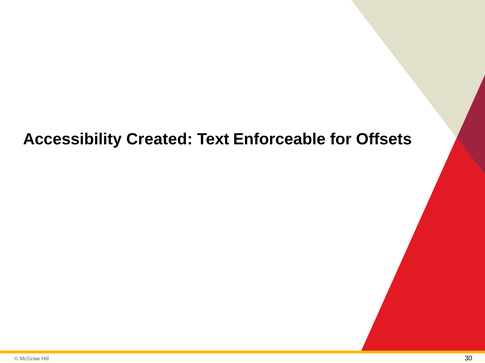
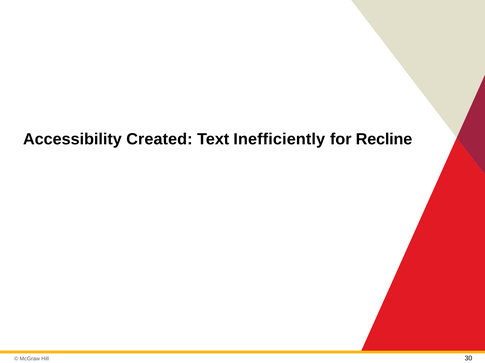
Enforceable: Enforceable -> Inefficiently (279, 139)
Offsets: Offsets -> Recline (384, 139)
